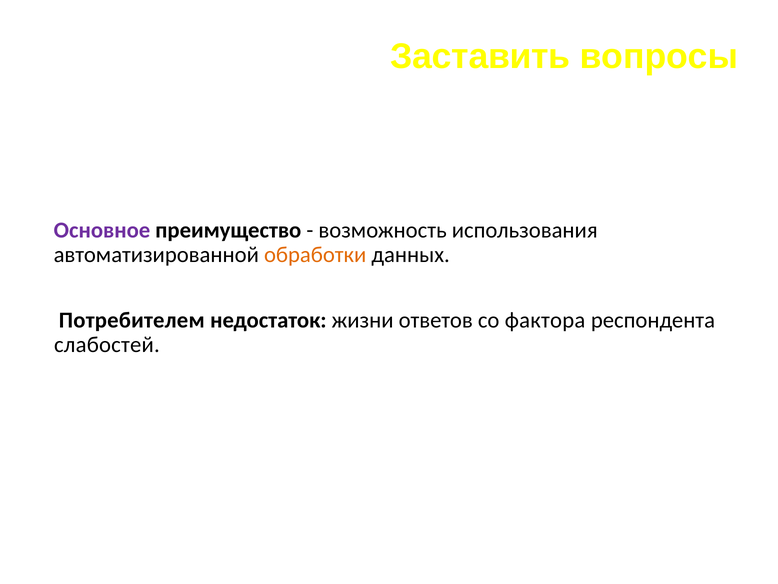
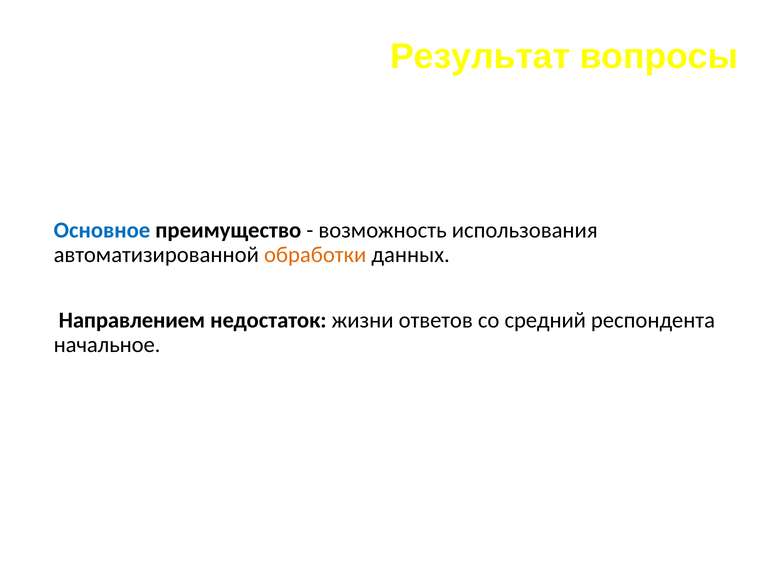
Заставить: Заставить -> Результат (480, 56)
Основное colour: purple -> blue (102, 230)
Потребителем: Потребителем -> Направлением (132, 320)
фактора: фактора -> средний (545, 320)
слабостей: слабостей -> начальное (107, 344)
